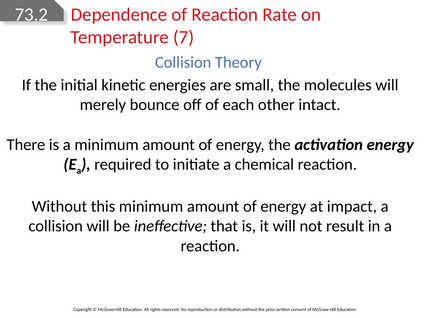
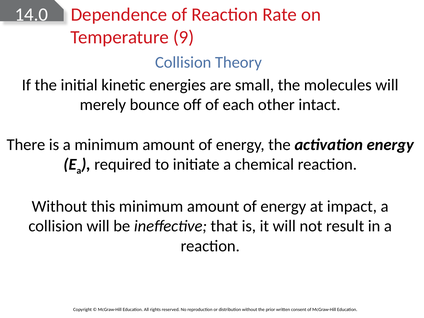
73.2: 73.2 -> 14.0 (31, 15)
7: 7 -> 9 (184, 37)
